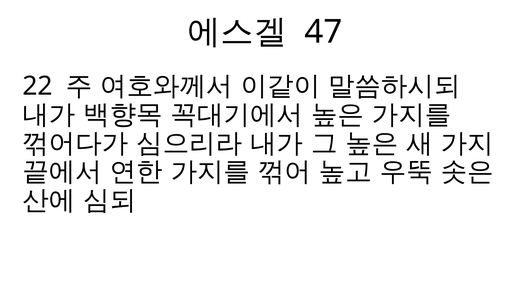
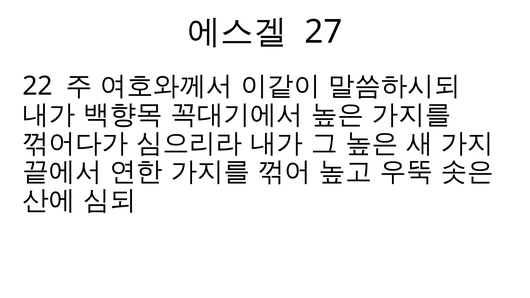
47: 47 -> 27 (324, 32)
